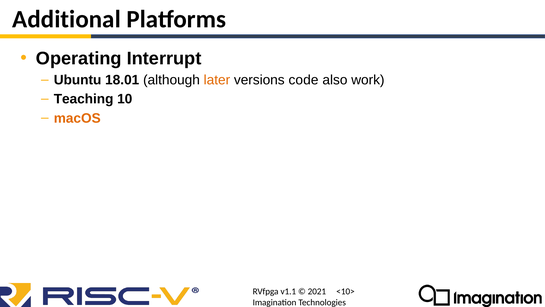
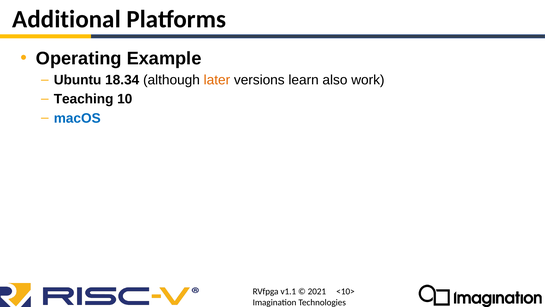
Interrupt: Interrupt -> Example (164, 58)
18.01: 18.01 -> 18.34 (122, 80)
code: code -> learn (304, 80)
macOS colour: orange -> blue (77, 118)
